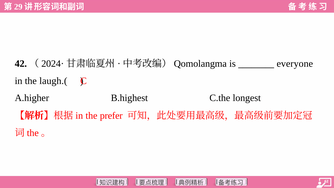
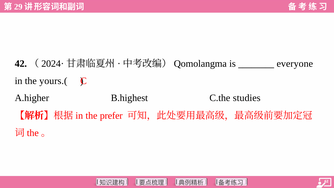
laugh.(: laugh.( -> yours.( (53, 81)
longest: longest -> studies (247, 98)
